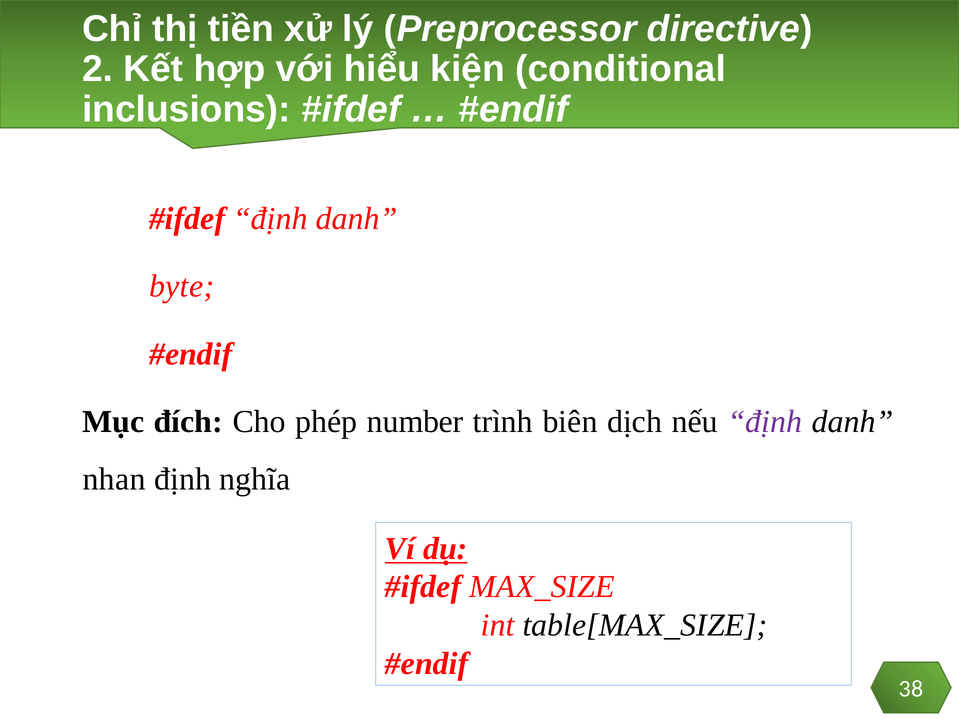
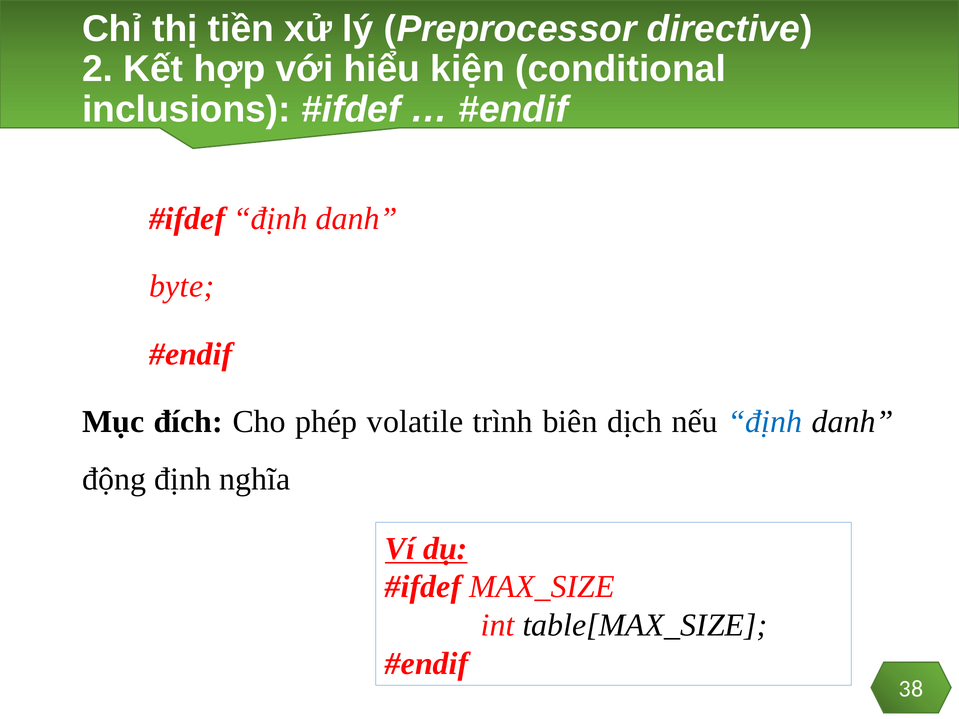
number: number -> volatile (415, 422)
định colour: purple -> blue (765, 422)
nhan: nhan -> động (114, 479)
